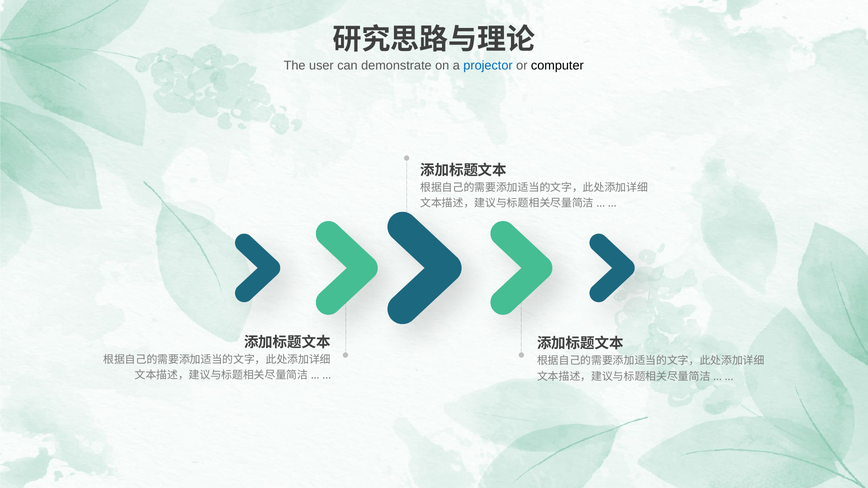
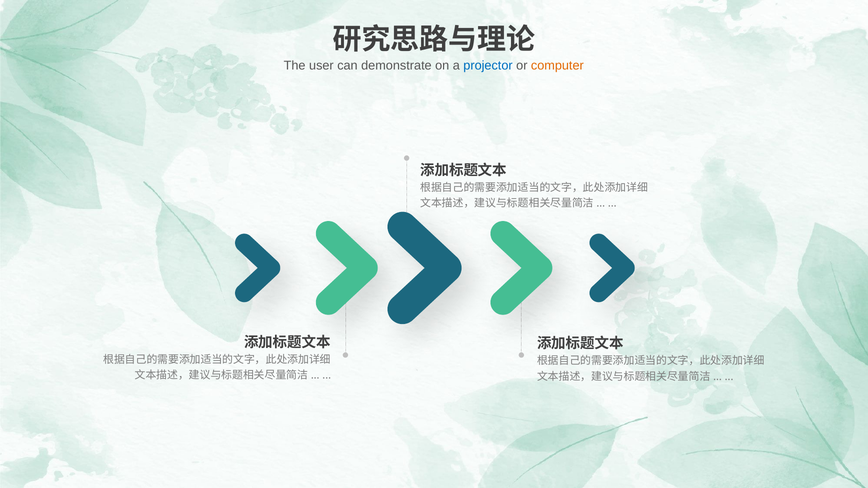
computer colour: black -> orange (557, 65)
